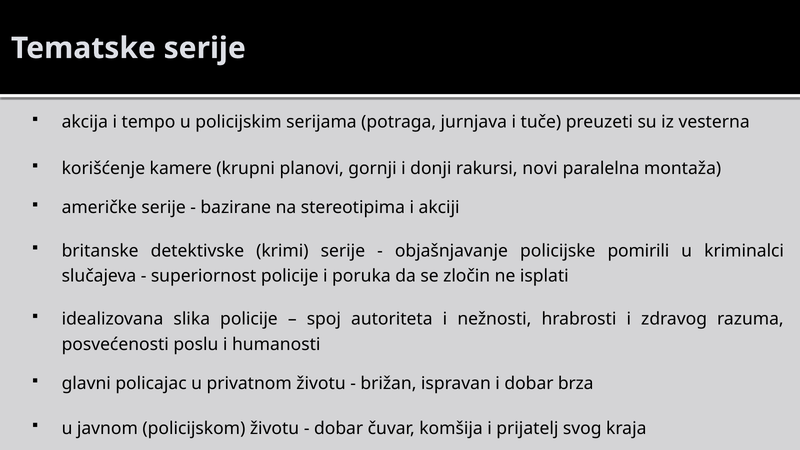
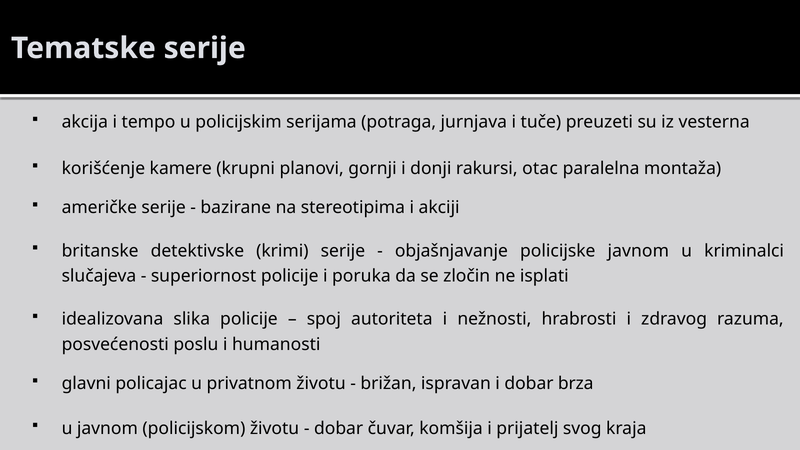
novi: novi -> otac (540, 169)
policijske pomirili: pomirili -> javnom (638, 251)
